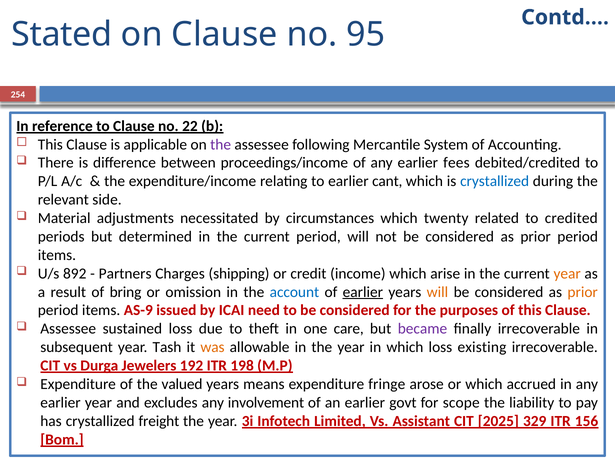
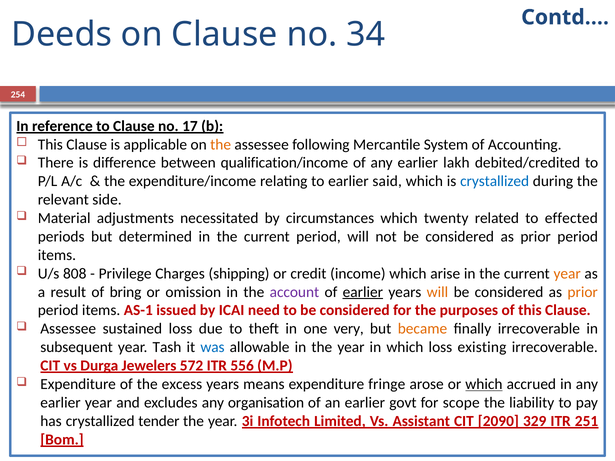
Stated: Stated -> Deeds (62, 35)
95: 95 -> 34 (366, 35)
22: 22 -> 17 (190, 126)
the colour: purple -> orange (221, 145)
proceedings/income: proceedings/income -> qualification/income (284, 163)
fees: fees -> lakh (456, 163)
cant: cant -> said (387, 181)
credited: credited -> effected (571, 218)
892: 892 -> 808 (75, 274)
Partners: Partners -> Privilege (125, 274)
account colour: blue -> purple (294, 292)
AS-9: AS-9 -> AS-1 (138, 311)
care: care -> very (349, 329)
became colour: purple -> orange (422, 329)
was colour: orange -> blue (213, 347)
192: 192 -> 572 (192, 366)
198: 198 -> 556 (242, 366)
valued: valued -> excess (182, 384)
which underline: none -> present (484, 384)
involvement: involvement -> organisation (266, 403)
freight: freight -> tender (159, 421)
2025: 2025 -> 2090 (498, 421)
156: 156 -> 251 (587, 421)
